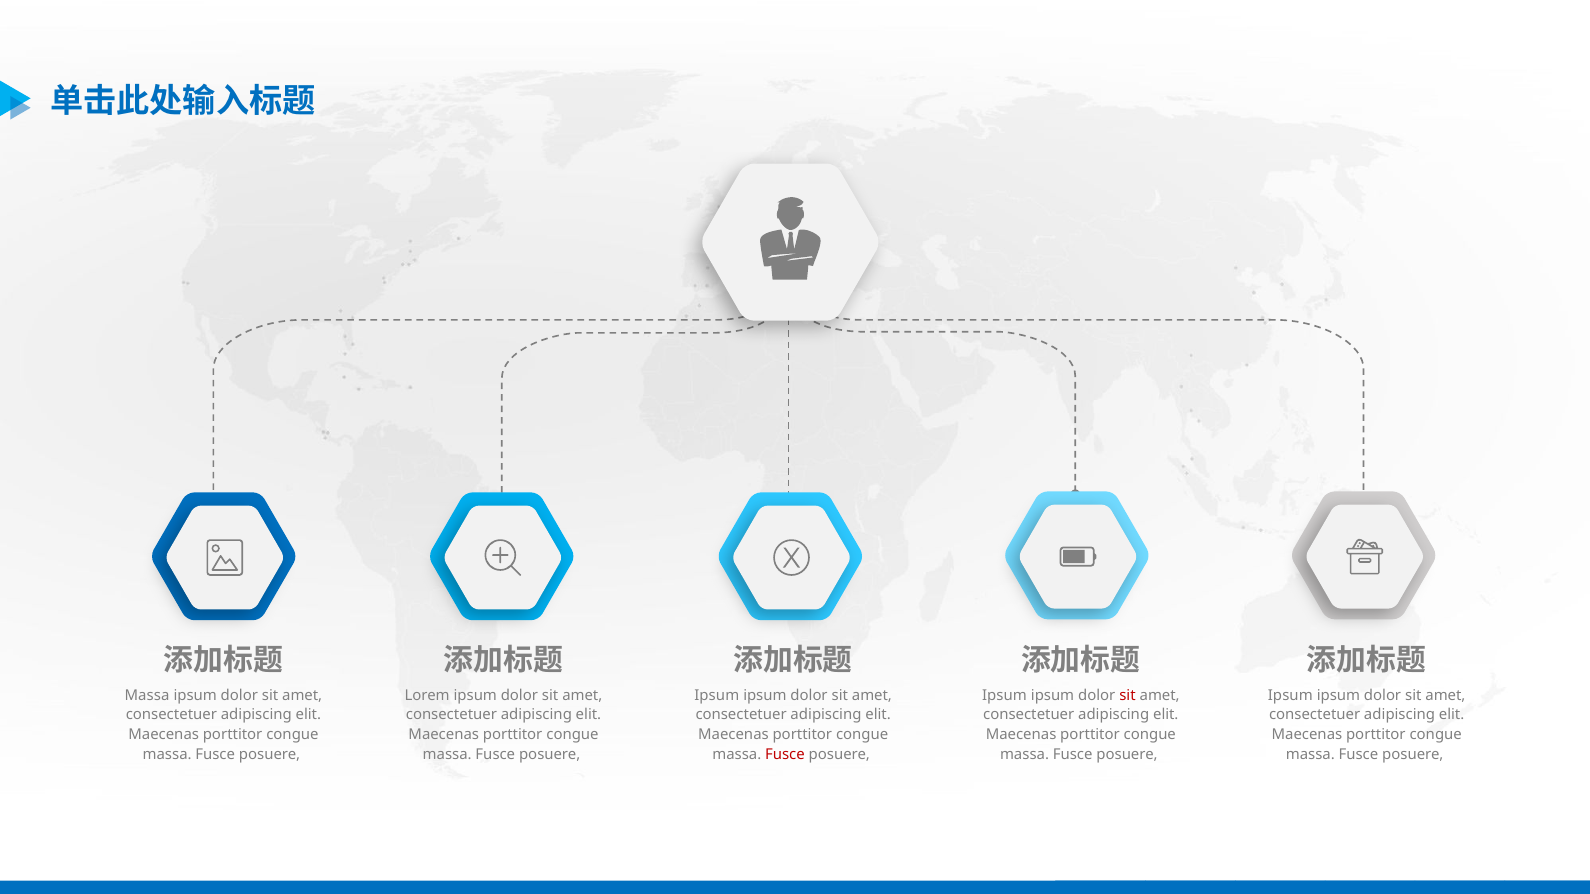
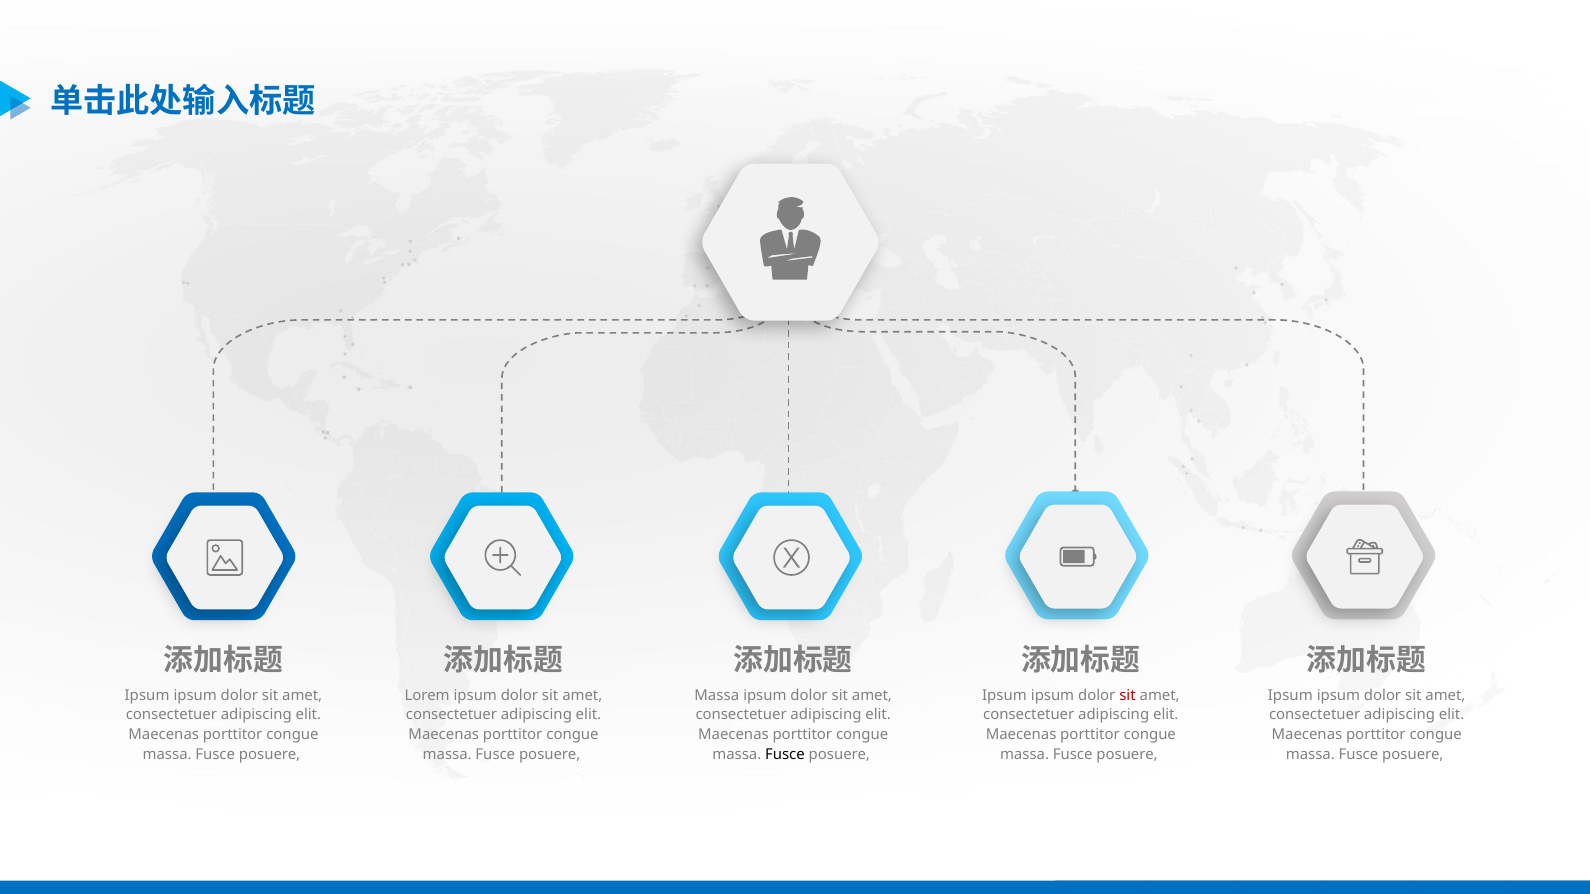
Massa: Massa -> Ipsum (147, 696)
Ipsum: Ipsum -> Massa (717, 696)
Fusce colour: red -> black (785, 755)
